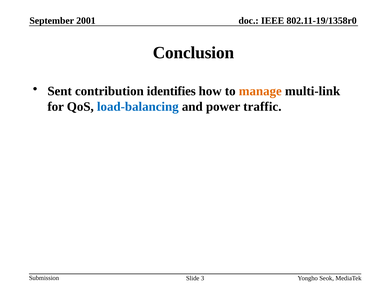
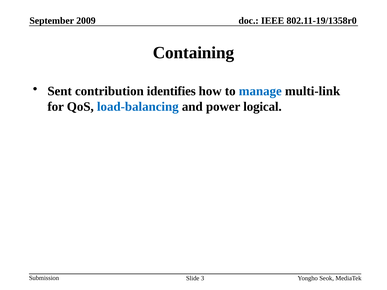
2001: 2001 -> 2009 (86, 21)
Conclusion: Conclusion -> Containing (193, 53)
manage colour: orange -> blue (260, 91)
traffic: traffic -> logical (262, 107)
